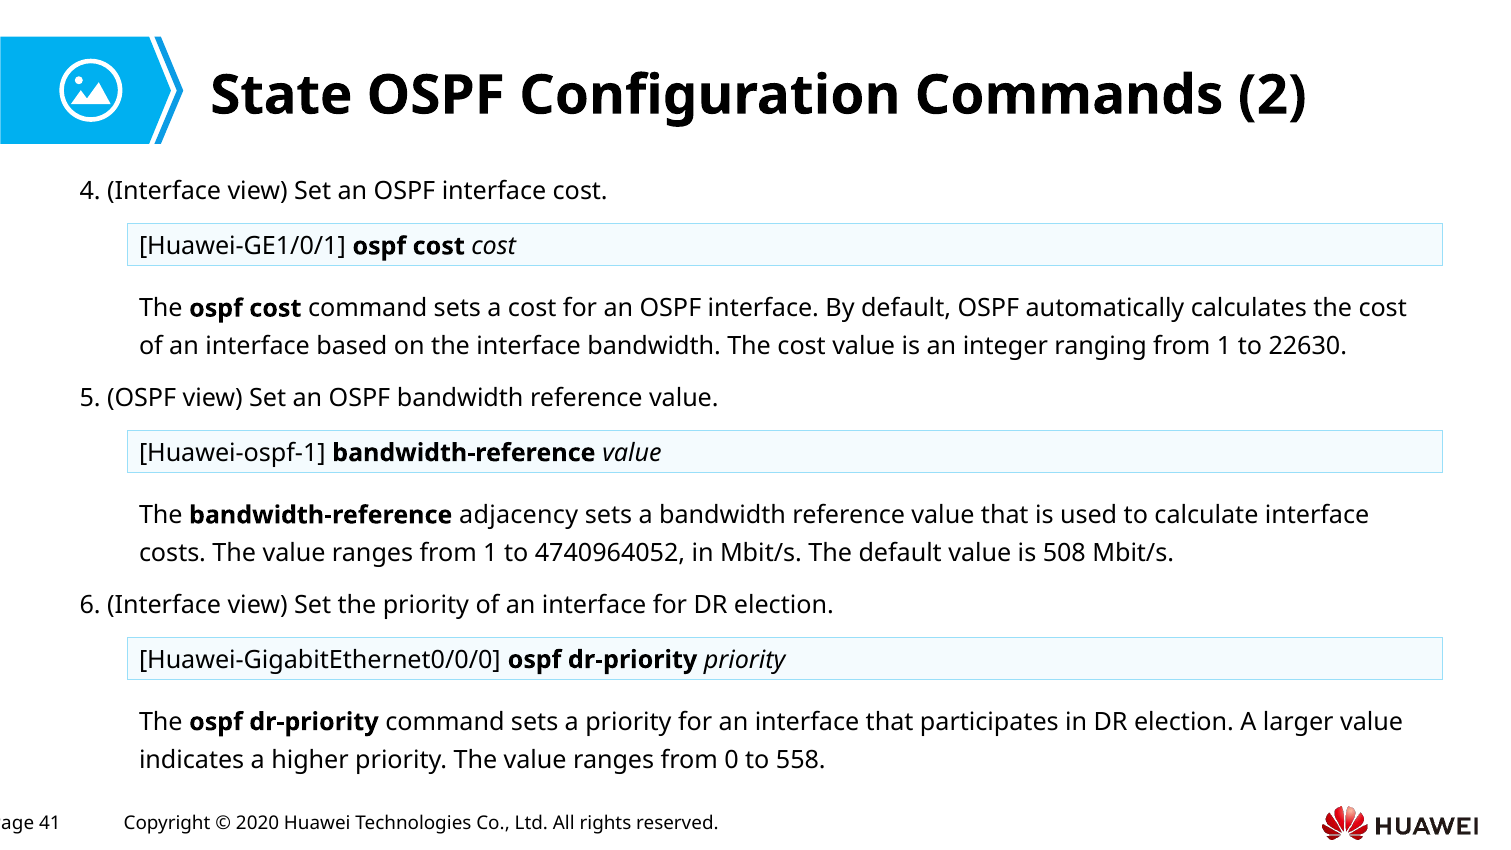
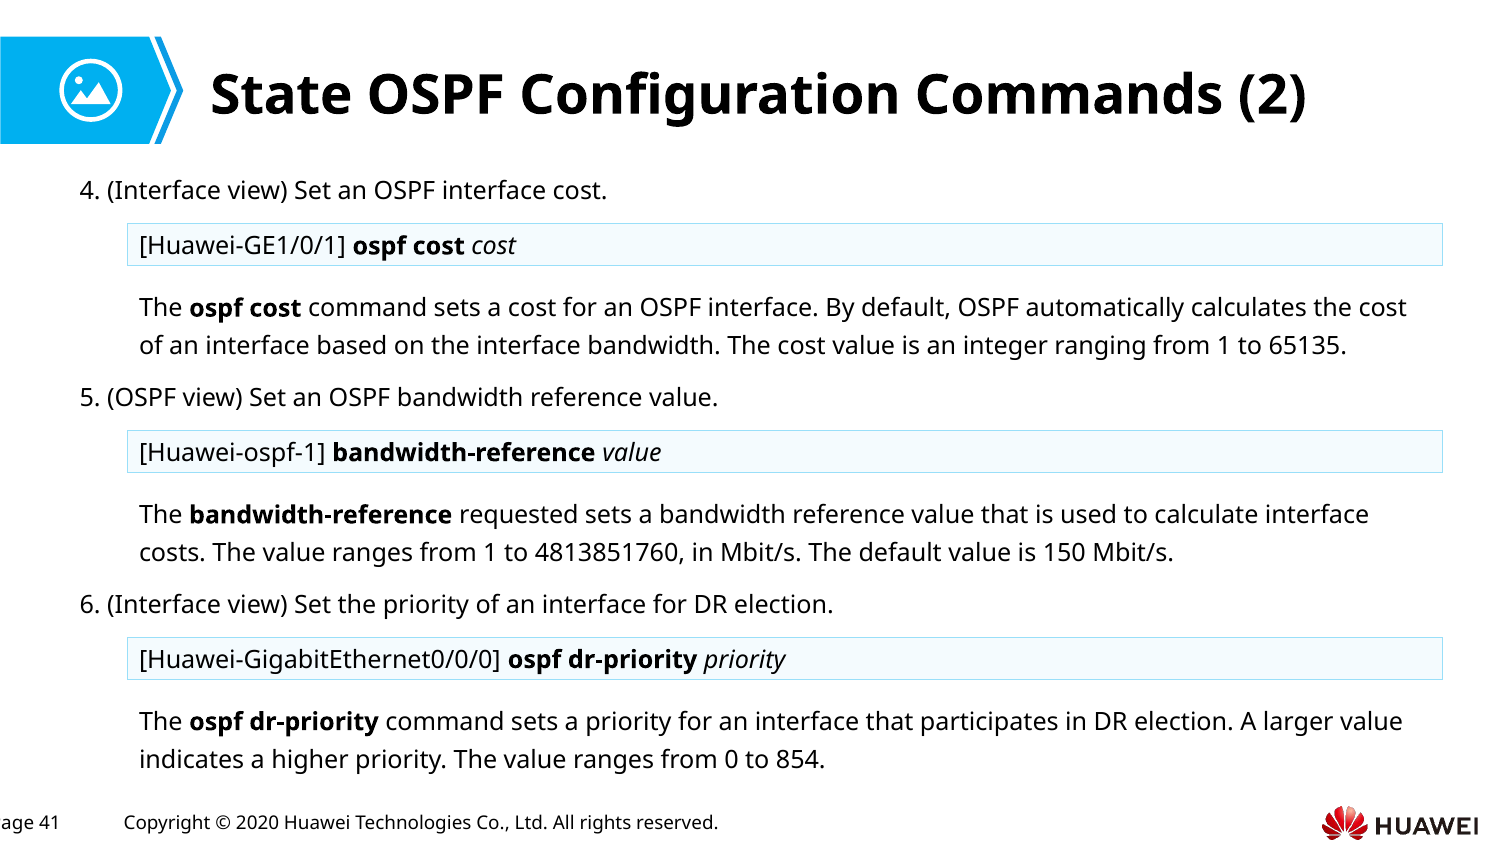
22630: 22630 -> 65135 (1308, 346)
adjacency: adjacency -> requested (519, 515)
4740964052: 4740964052 -> 4813851760 (610, 553)
508: 508 -> 150 (1064, 553)
558: 558 -> 854 (801, 760)
